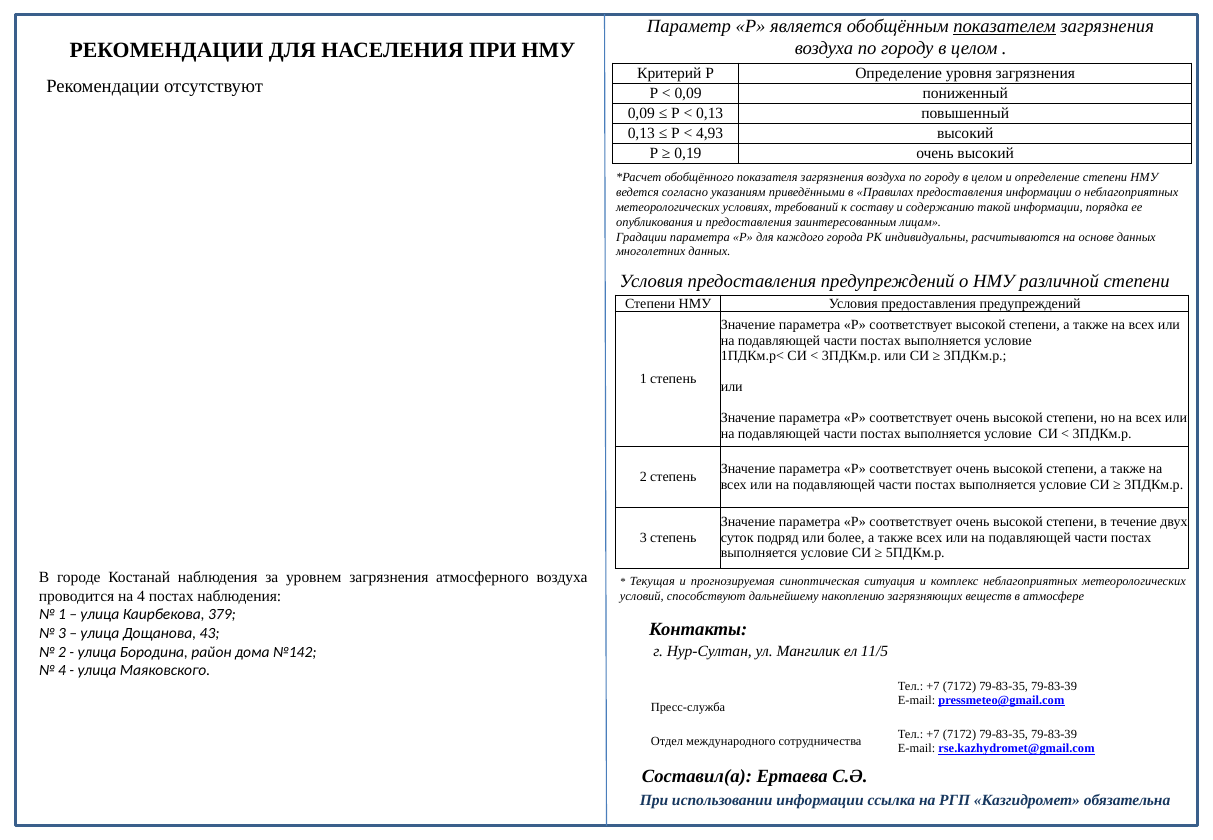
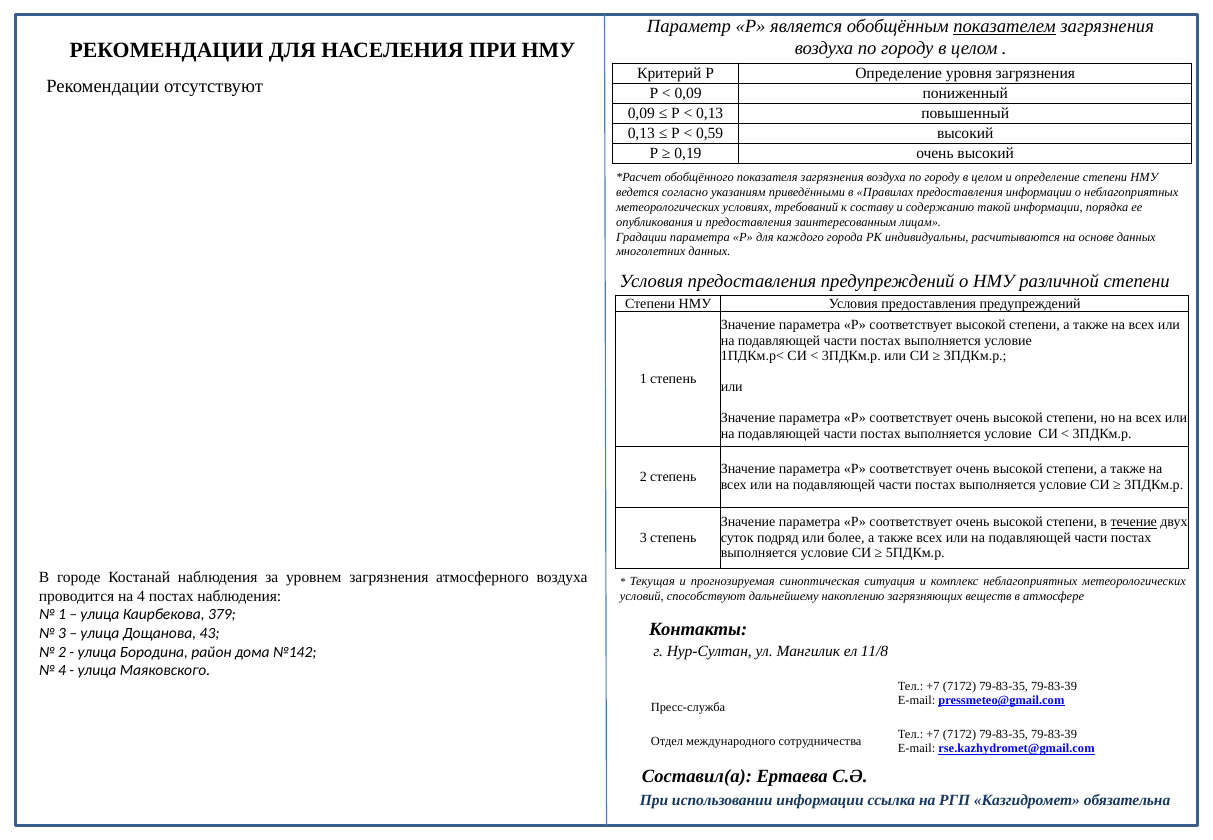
4,93: 4,93 -> 0,59 (710, 133)
течение underline: none -> present (1134, 522)
11/5: 11/5 -> 11/8 (874, 652)
